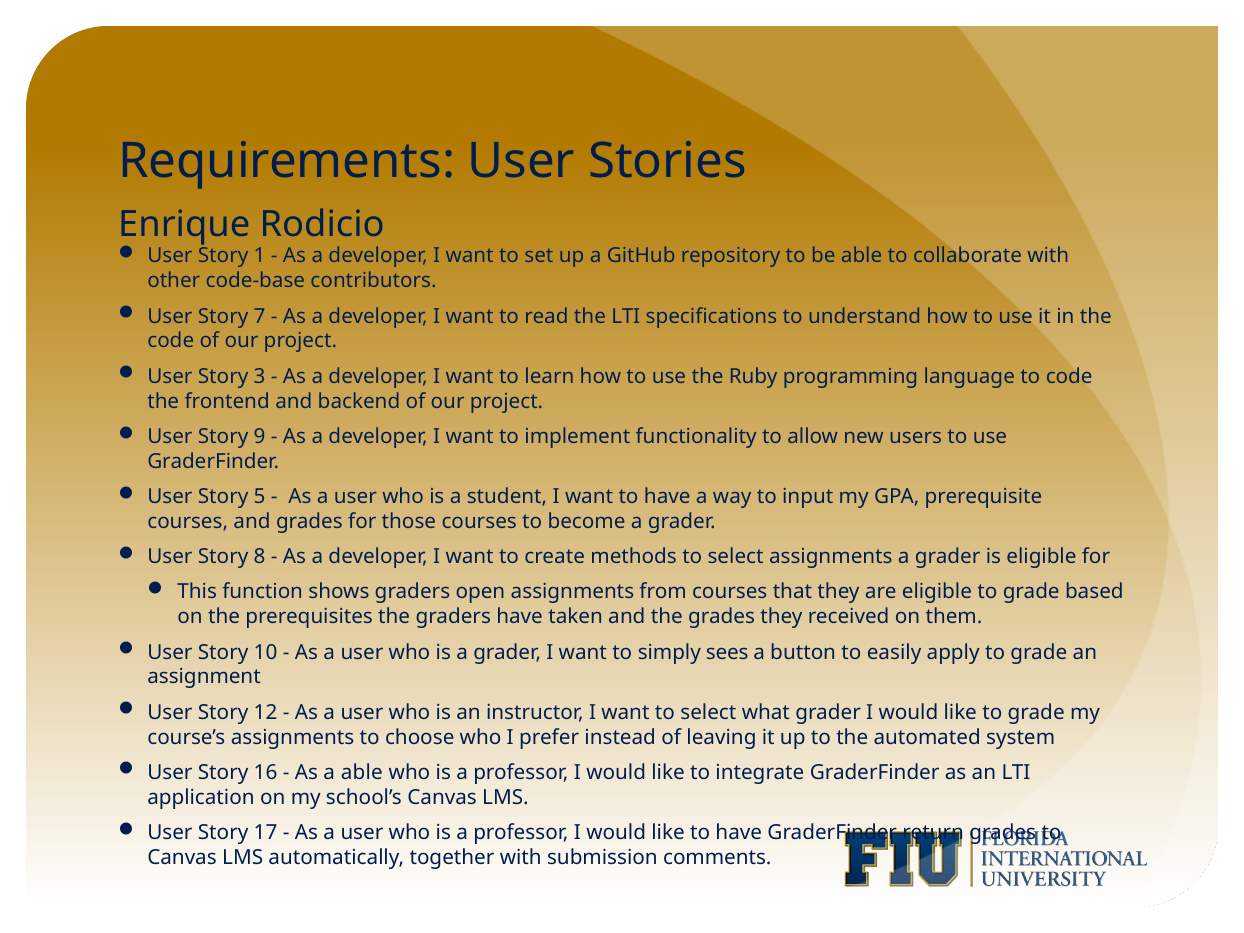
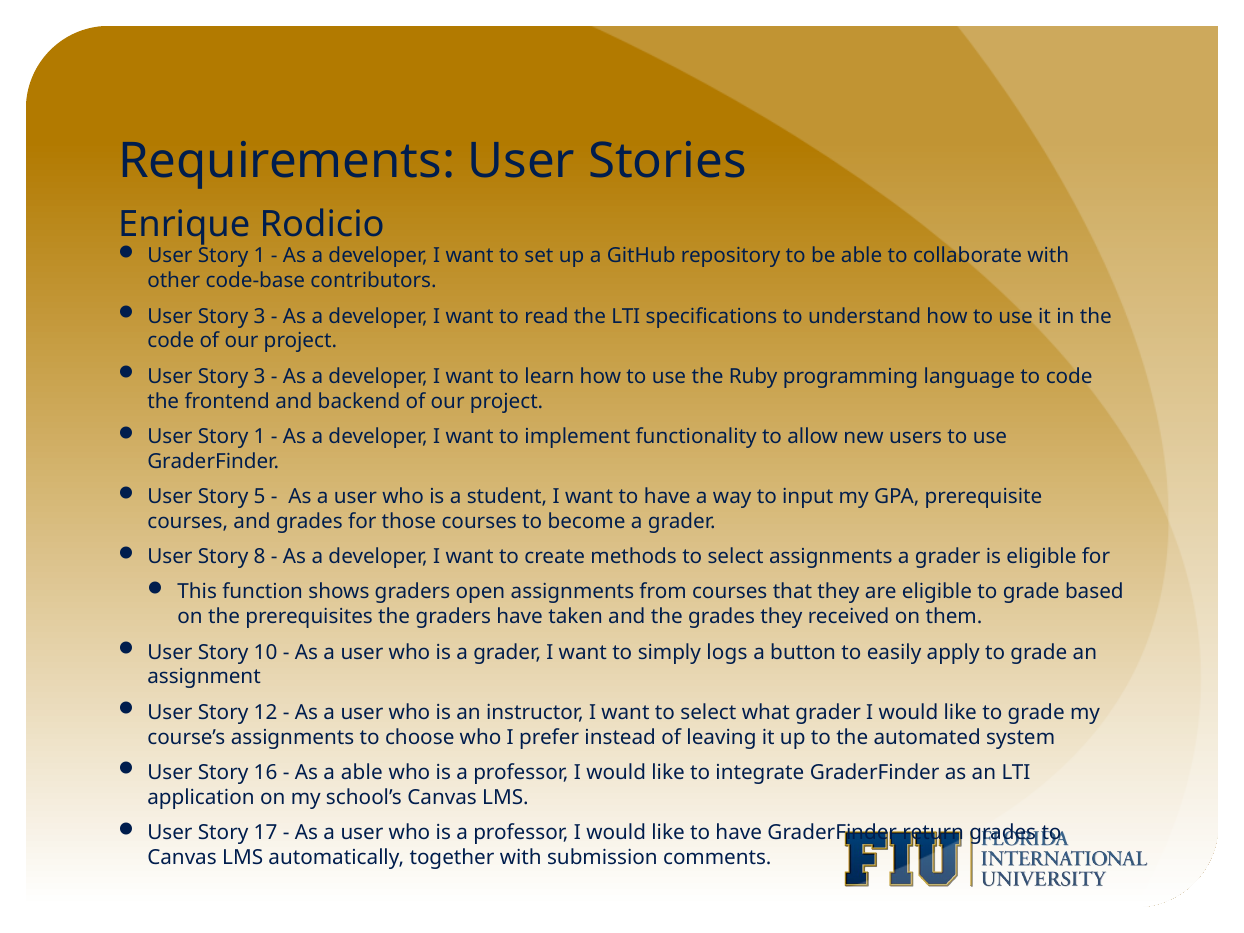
7: 7 -> 3 (260, 316)
9: 9 -> 1 (260, 436)
sees: sees -> logs (727, 652)
